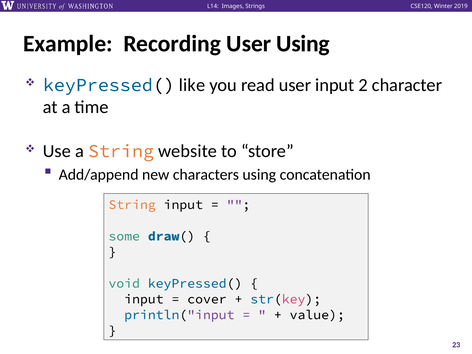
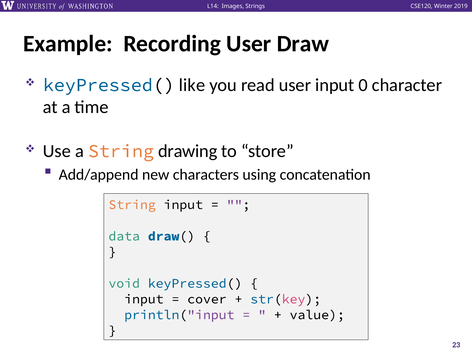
User Using: Using -> Draw (303, 44)
2: 2 -> 0 (363, 85)
website: website -> drawing (188, 151)
some: some -> data (124, 236)
